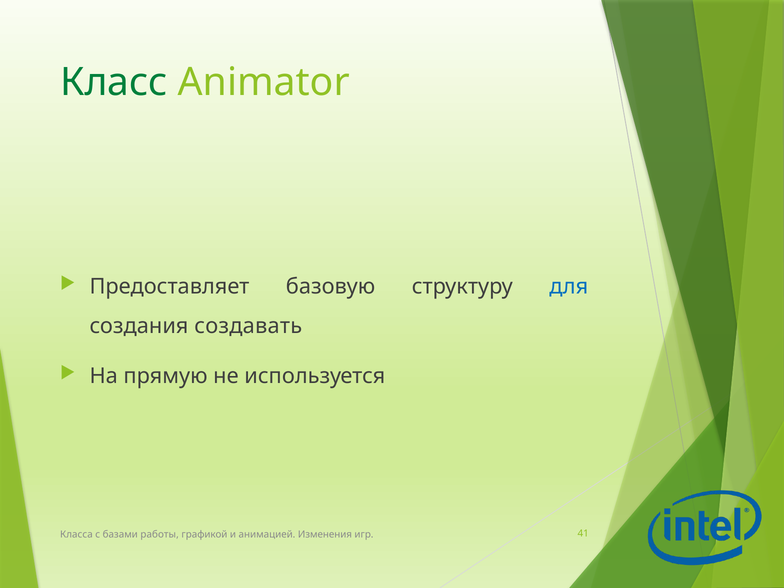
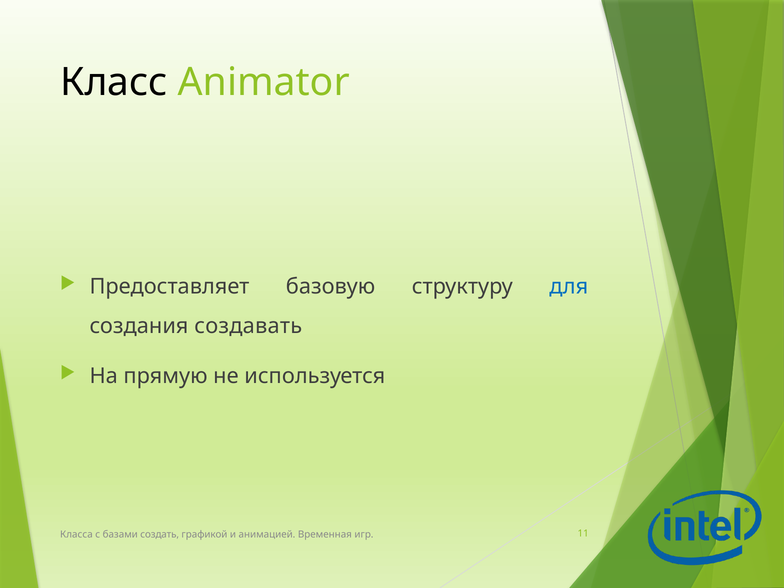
Класс colour: green -> black (114, 82)
работы: работы -> создать (160, 534)
Изменения: Изменения -> Временная (325, 534)
41: 41 -> 11 (583, 534)
